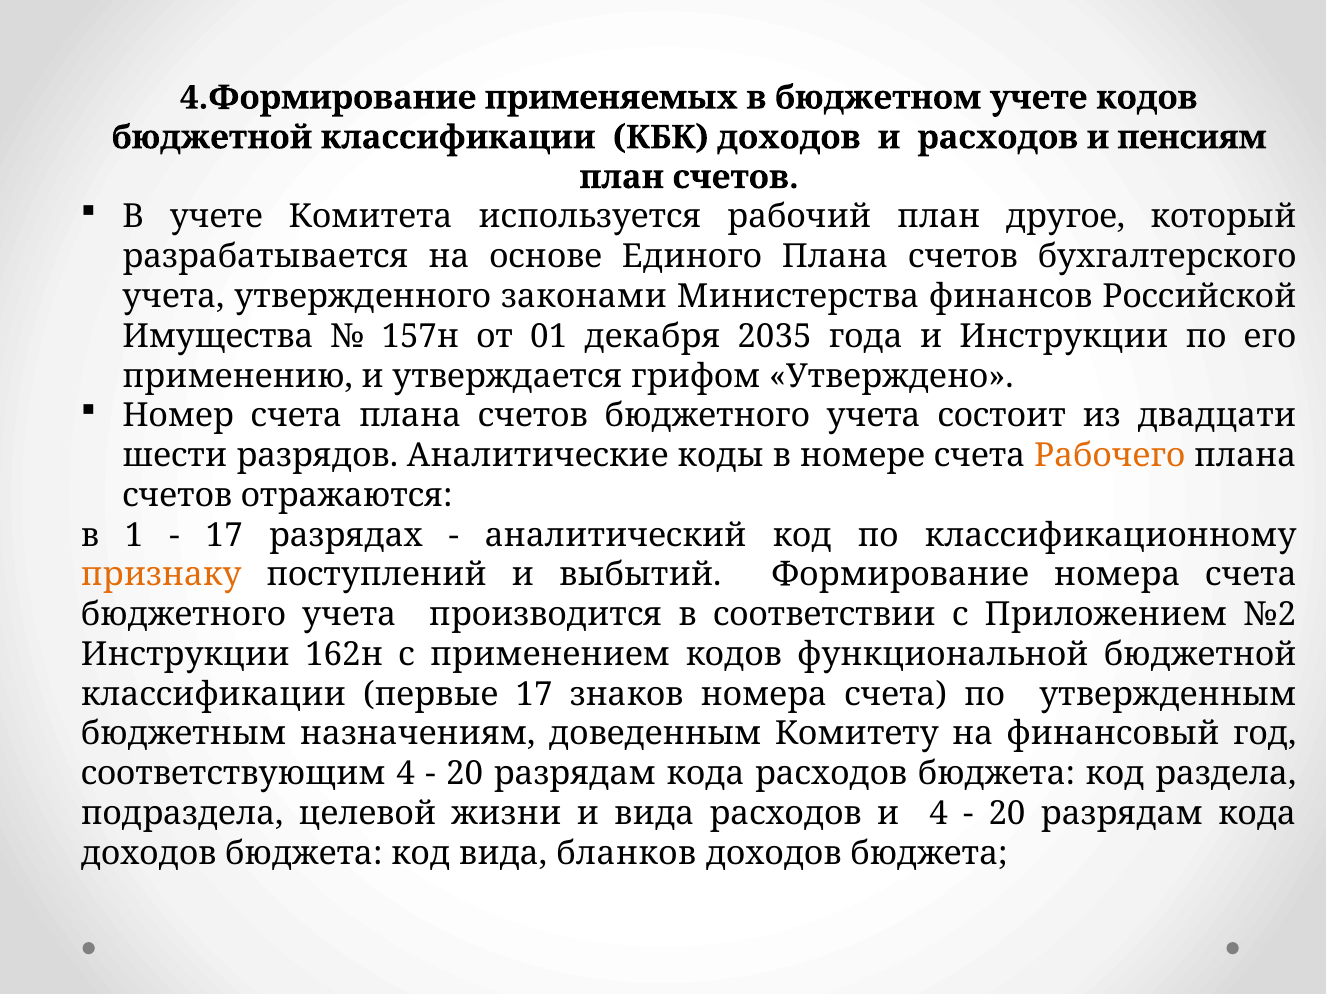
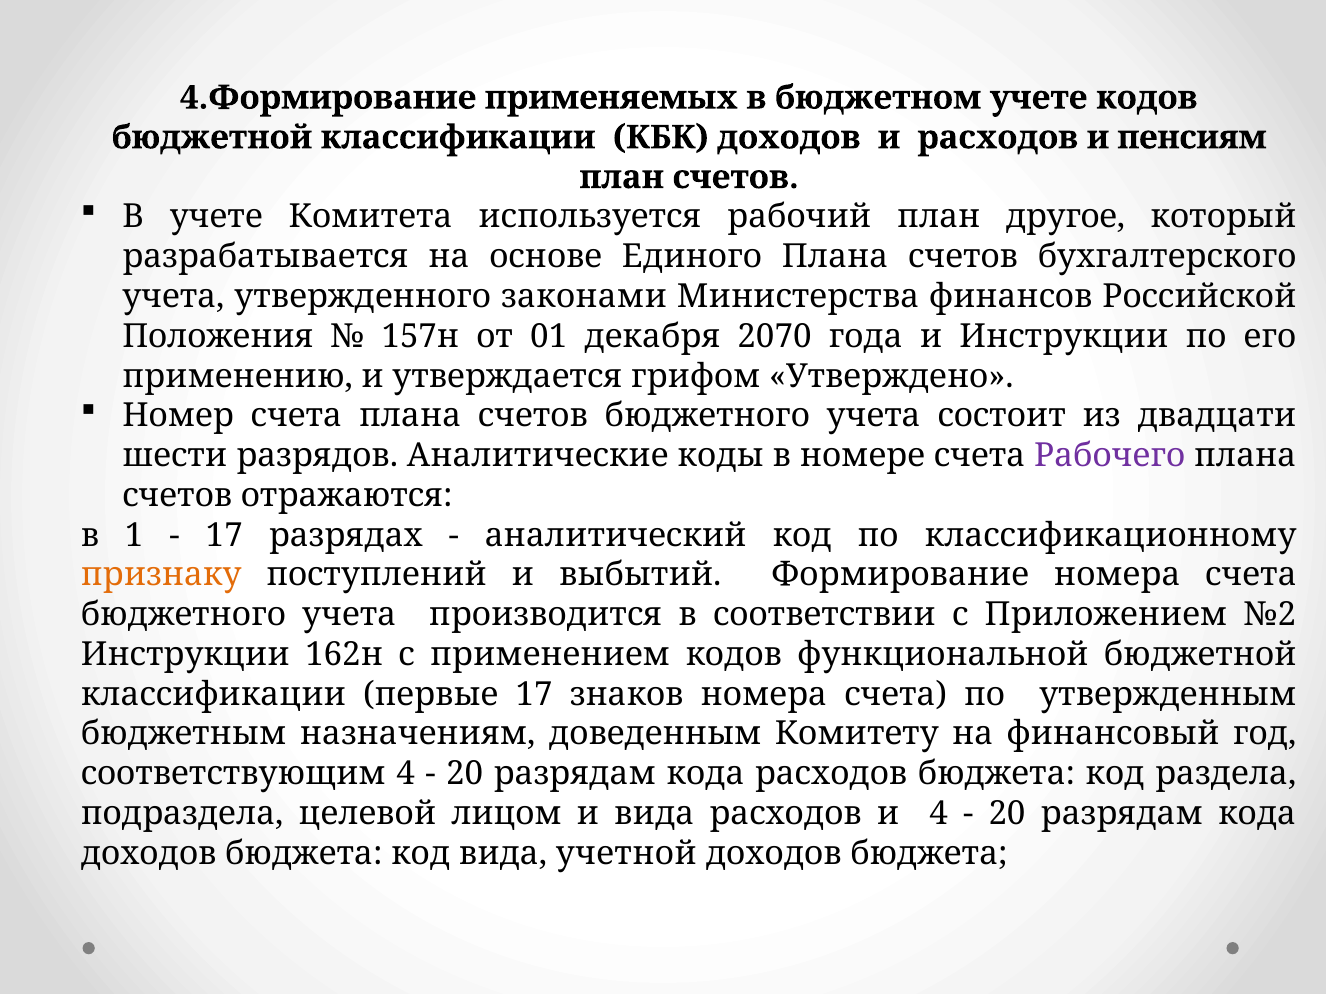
Имущества: Имущества -> Положения (218, 336)
2035: 2035 -> 2070 (775, 336)
Рабочего colour: orange -> purple (1110, 456)
жизни: жизни -> лицом (507, 814)
бланков: бланков -> учетной (626, 854)
